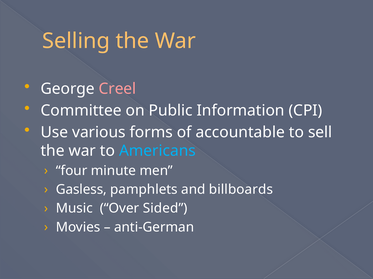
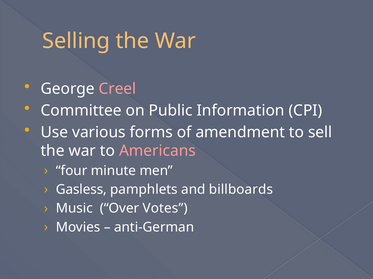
accountable: accountable -> amendment (240, 133)
Americans colour: light blue -> pink (157, 151)
Sided: Sided -> Votes (165, 209)
